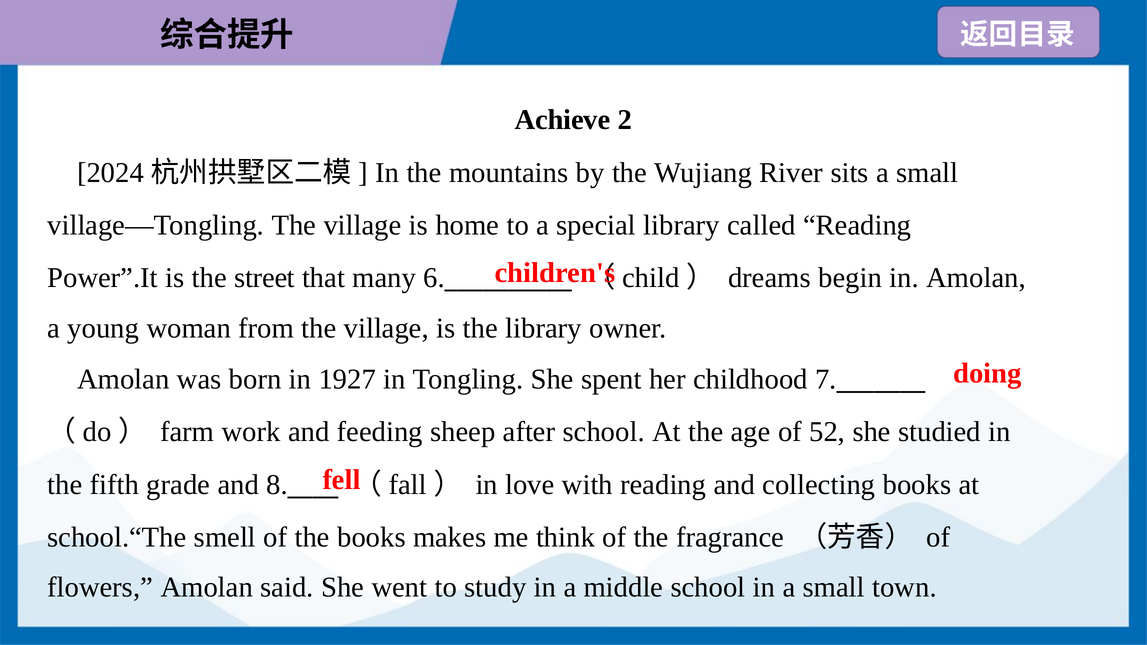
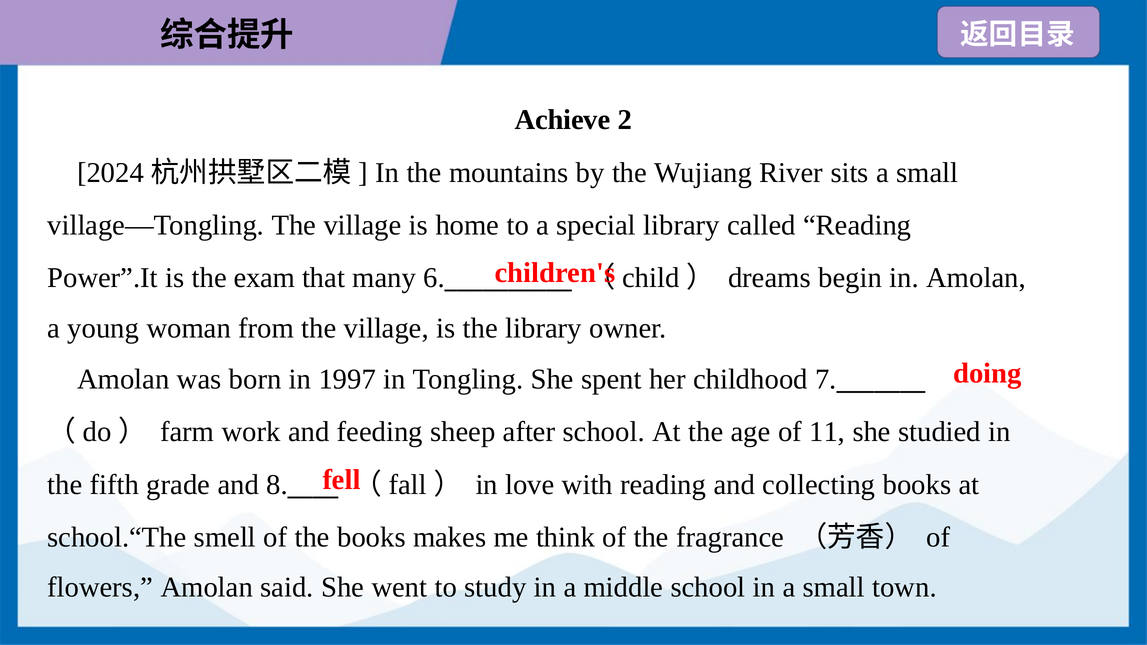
street: street -> exam (265, 278)
1927: 1927 -> 1997 (347, 380)
52: 52 -> 11 (827, 432)
